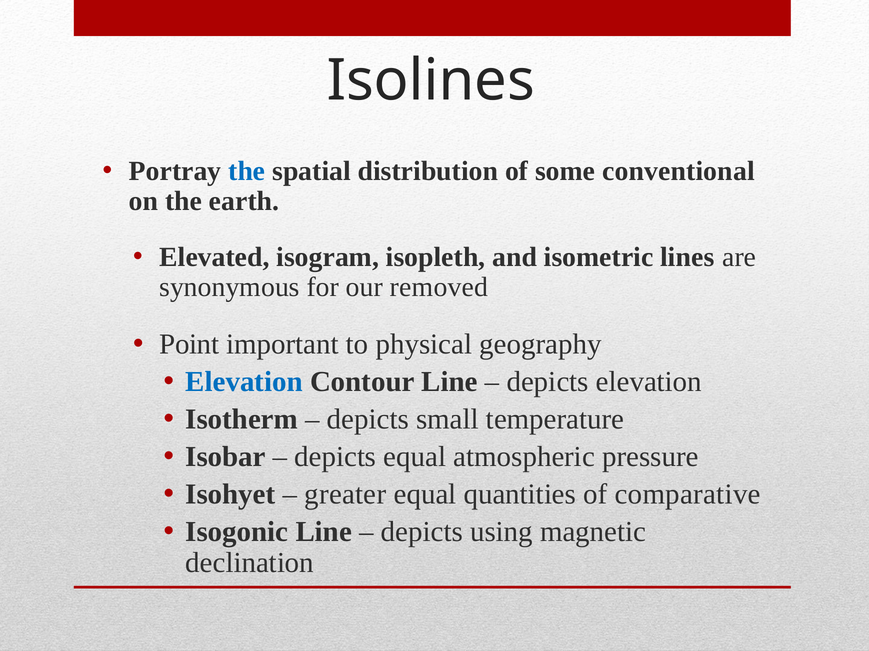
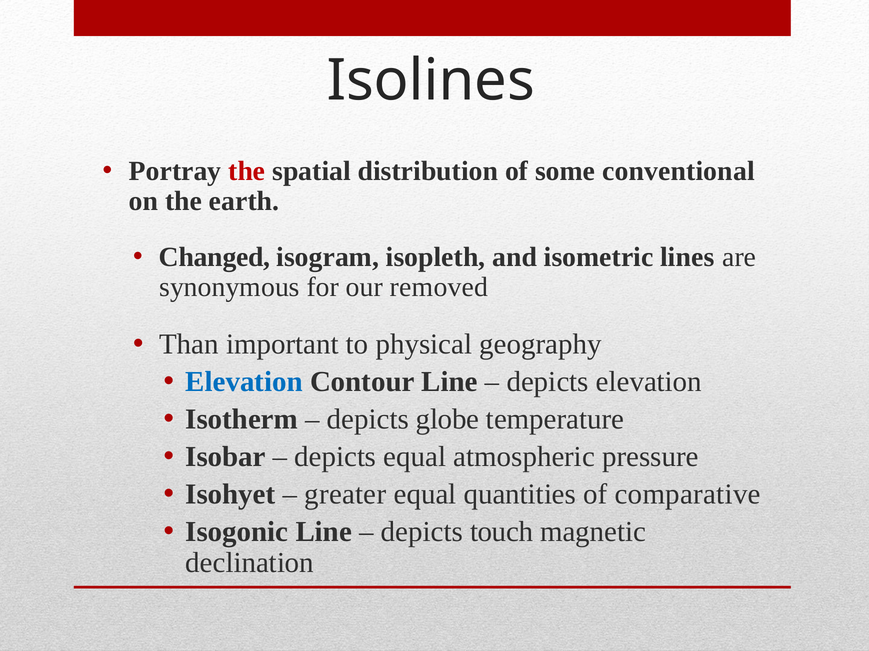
the colour: blue -> red (247, 171)
Elevated: Elevated -> Changed (215, 257)
Point: Point -> Than (189, 344)
small: small -> globe (448, 419)
using: using -> touch (502, 532)
